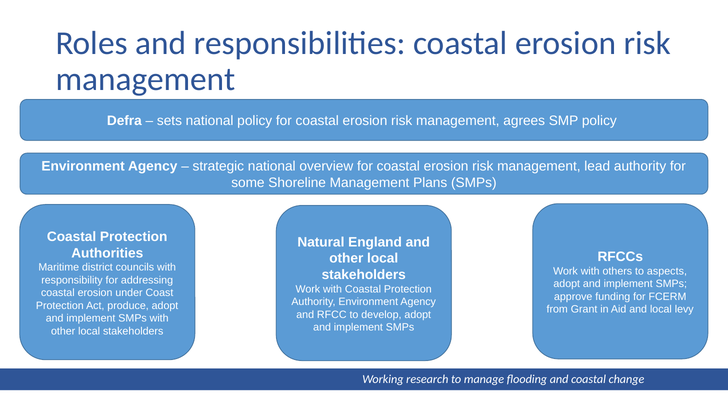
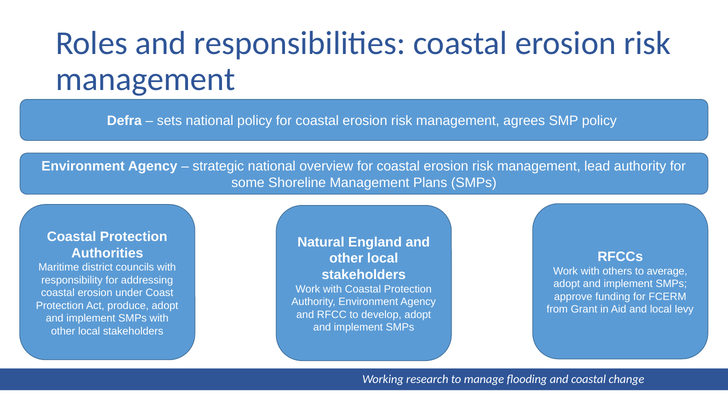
aspects: aspects -> average (667, 271)
